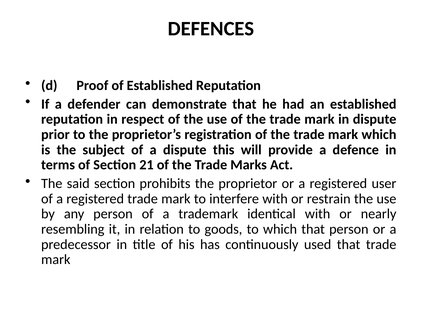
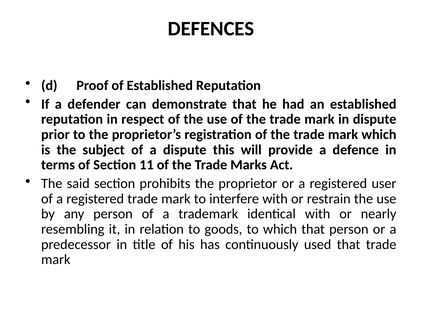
21: 21 -> 11 (147, 165)
